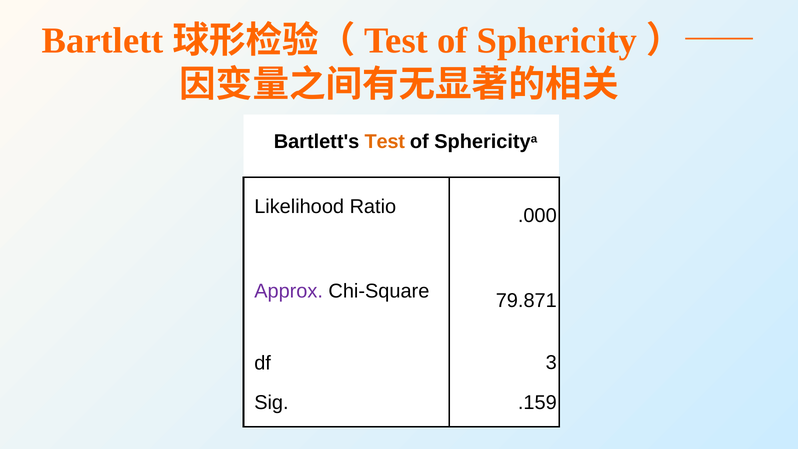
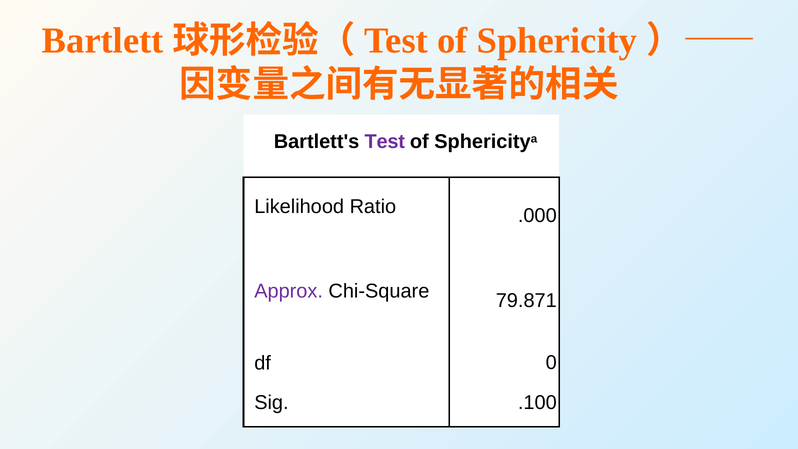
Test colour: orange -> purple (385, 142)
3: 3 -> 0 (551, 363)
.159: .159 -> .100 (537, 403)
